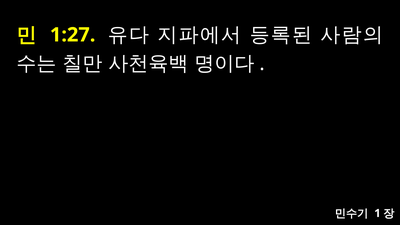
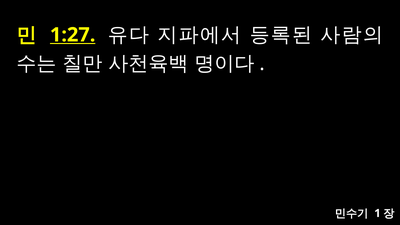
1:27 underline: none -> present (73, 35)
